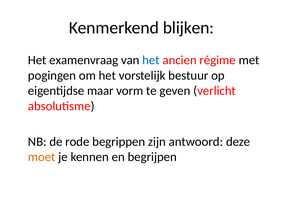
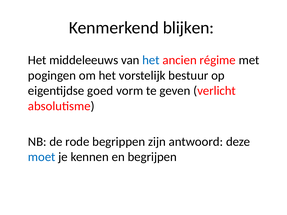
examenvraag: examenvraag -> middeleeuws (84, 60)
maar: maar -> goed (100, 91)
moet colour: orange -> blue (42, 157)
